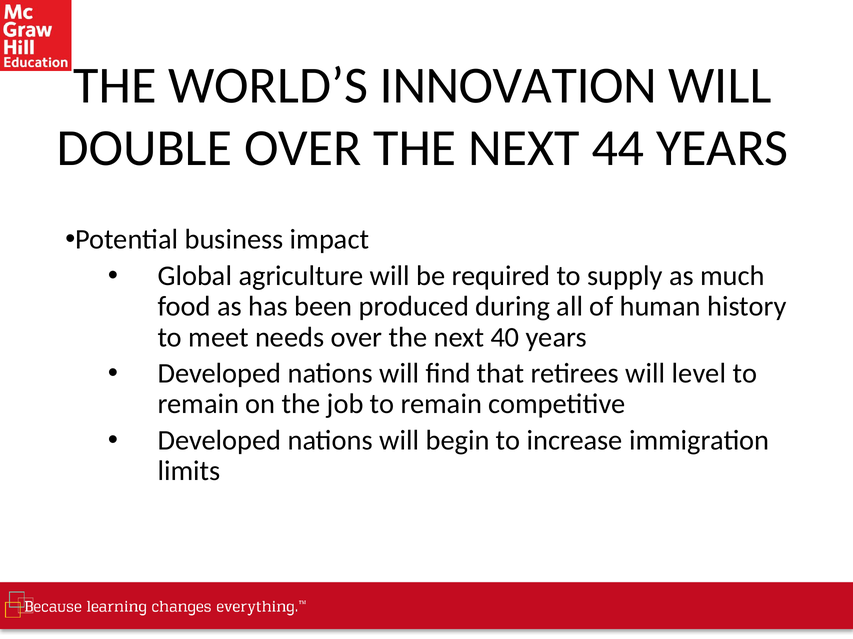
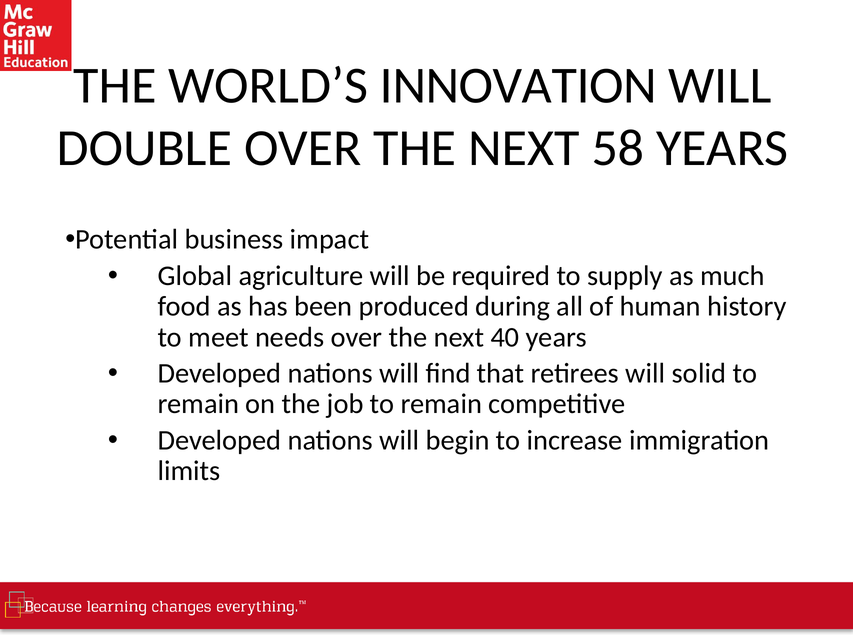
44: 44 -> 58 (618, 148)
level: level -> solid (699, 374)
